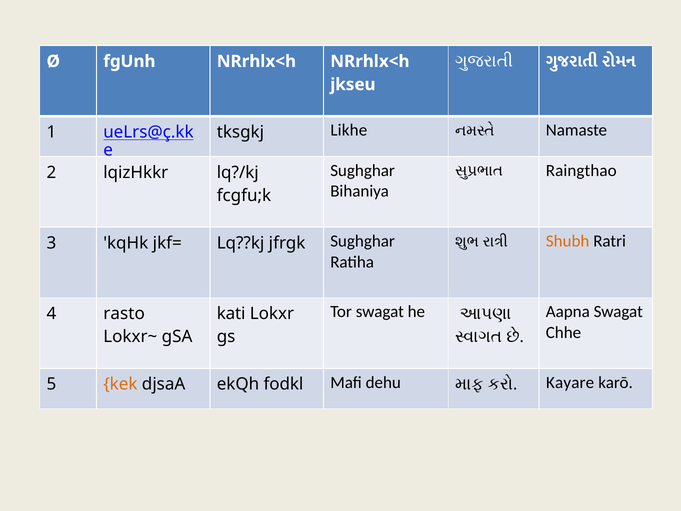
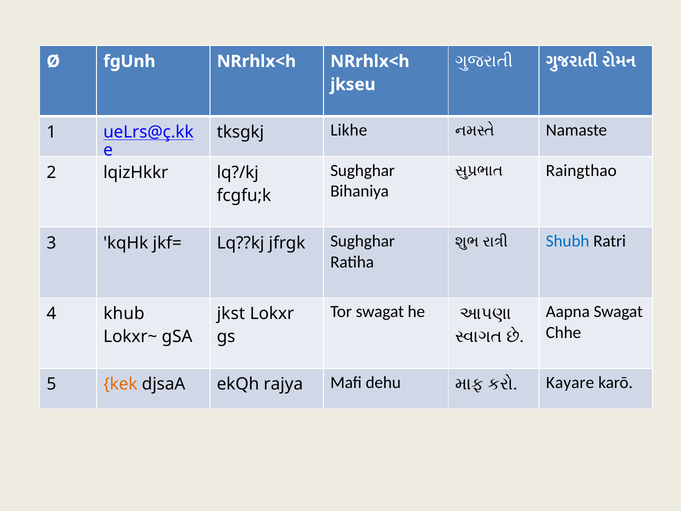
Shubh colour: orange -> blue (568, 241)
rasto: rasto -> khub (124, 314)
kati: kati -> jkst (231, 314)
fodkl: fodkl -> rajya (283, 384)
